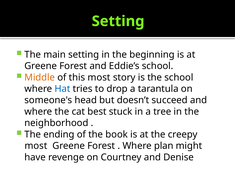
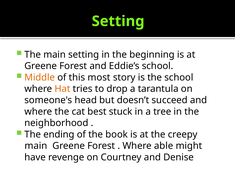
Hat colour: blue -> orange (62, 88)
most: most -> main (36, 145)
plan: plan -> able (164, 145)
